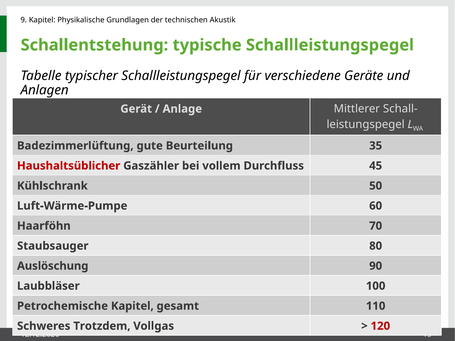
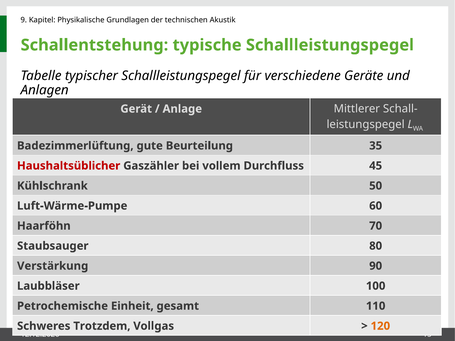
Auslöschung: Auslöschung -> Verstärkung (53, 266)
Petrochemische Kapitel: Kapitel -> Einheit (132, 306)
120 colour: red -> orange (380, 326)
